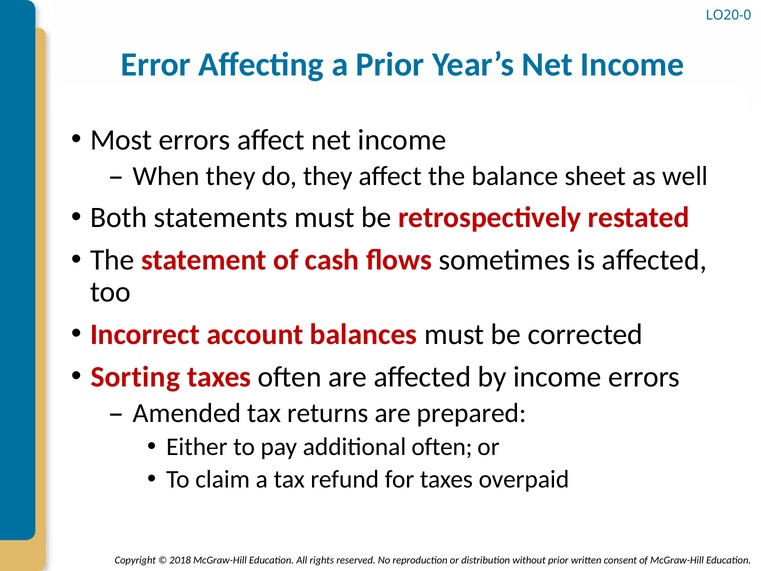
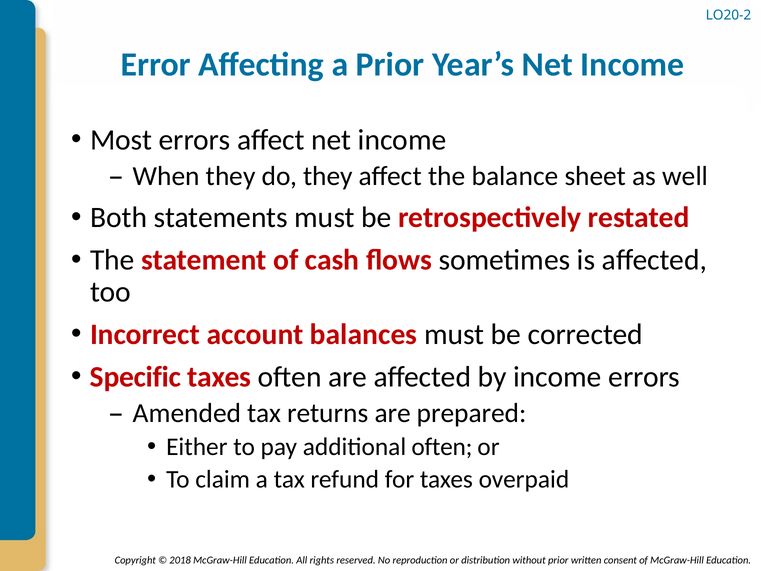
LO20-0: LO20-0 -> LO20-2 (729, 15)
Sorting: Sorting -> Specific (136, 377)
